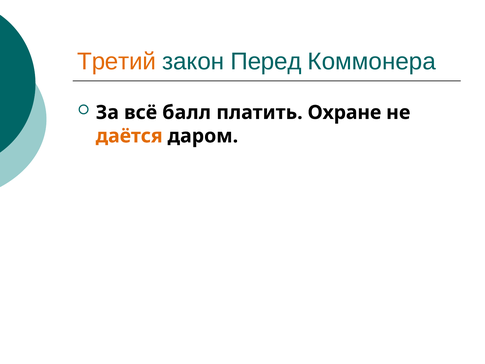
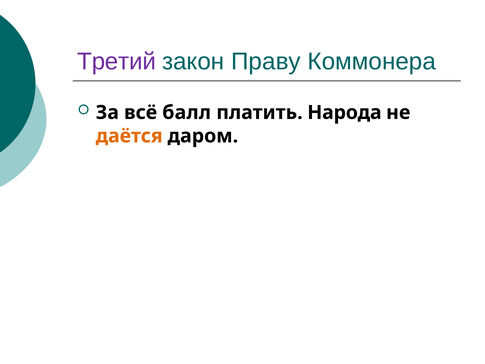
Третий colour: orange -> purple (117, 61)
Перед: Перед -> Праву (266, 61)
Охране: Охране -> Народа (344, 112)
